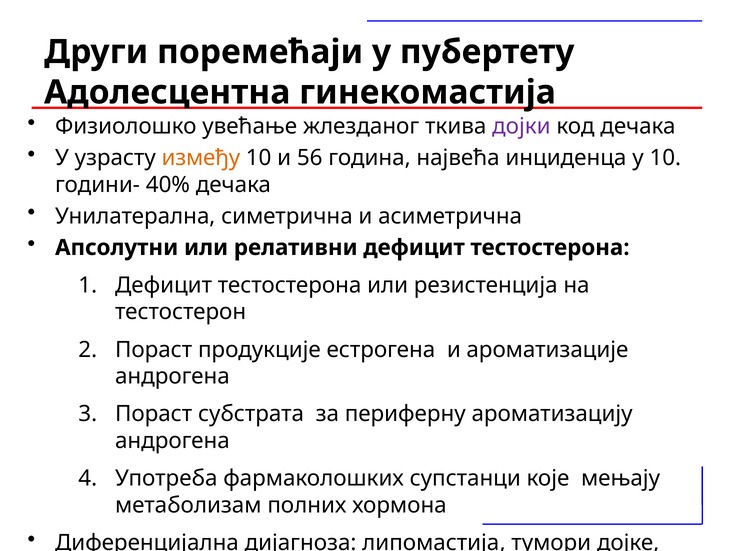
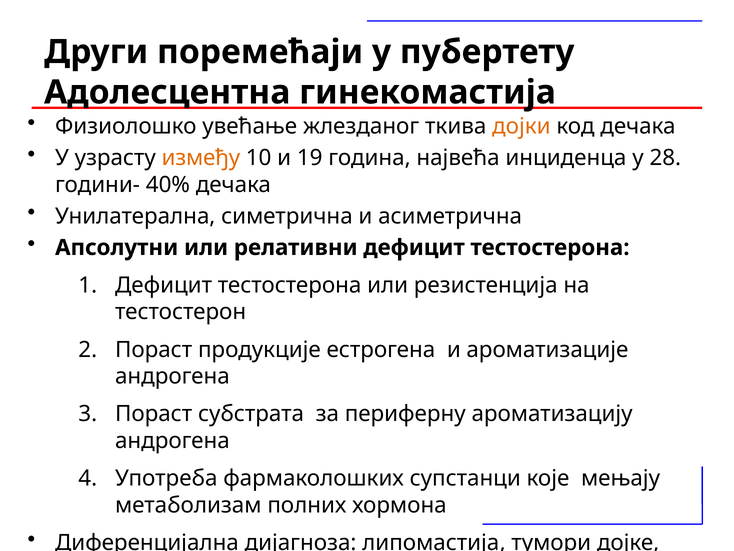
дојки colour: purple -> orange (521, 126)
56: 56 -> 19 (310, 158)
у 10: 10 -> 28 (665, 158)
